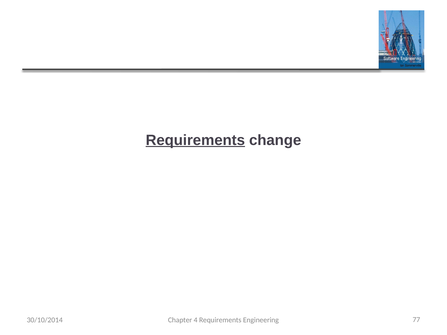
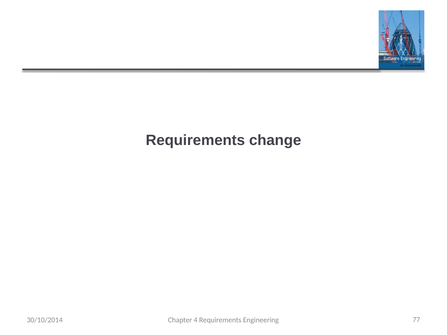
Requirements underline: present -> none (195, 140)
